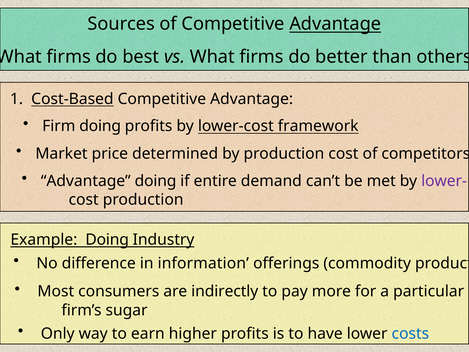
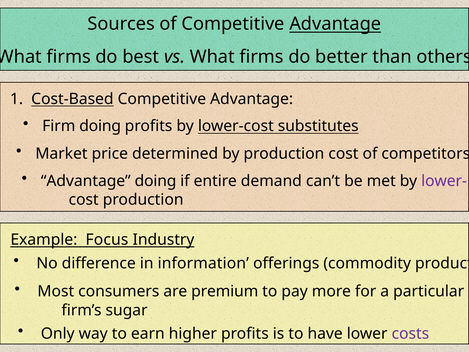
framework: framework -> substitutes (318, 126)
Example Doing: Doing -> Focus (107, 240)
indirectly: indirectly -> premium (225, 291)
costs colour: blue -> purple (410, 333)
